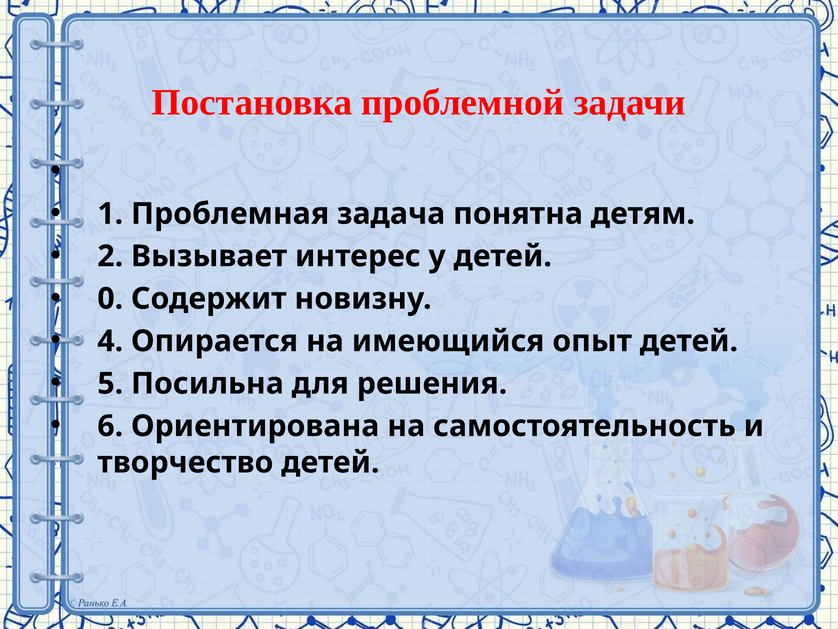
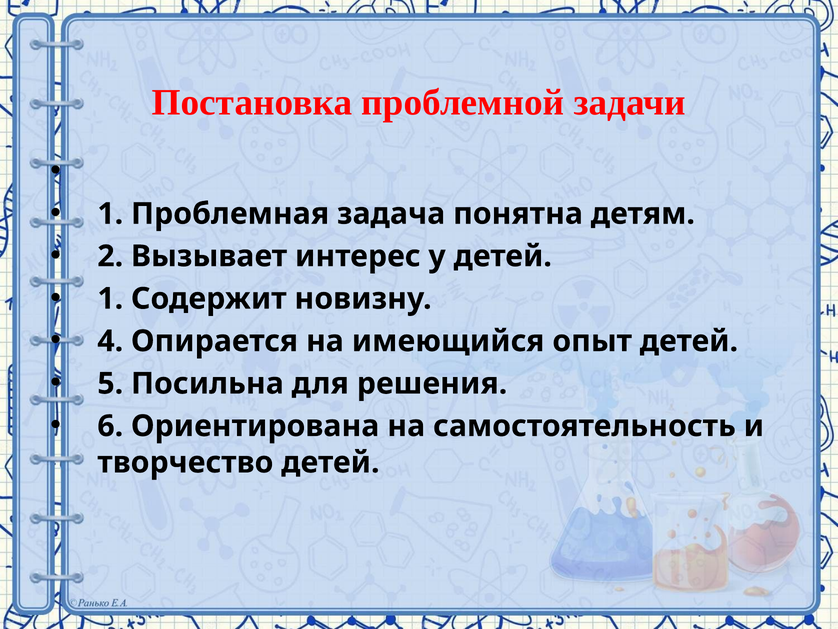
0: 0 -> 1 (110, 298)
